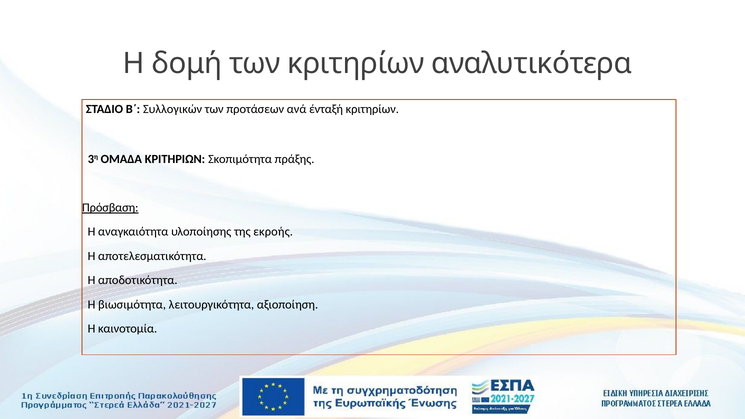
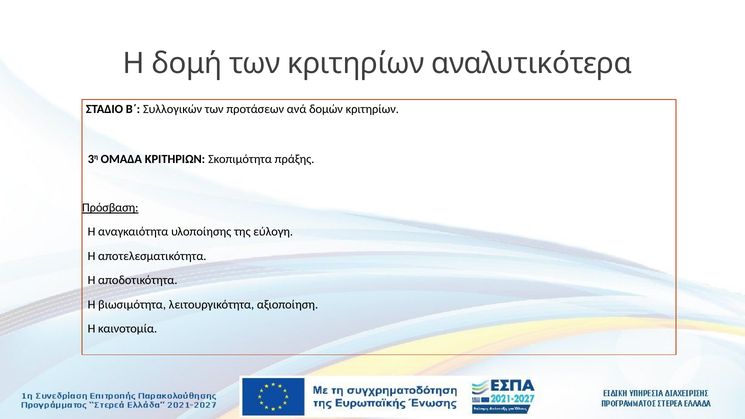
ένταξή: ένταξή -> δομών (326, 109)
εκροής: εκροής -> εύλογη (273, 232)
